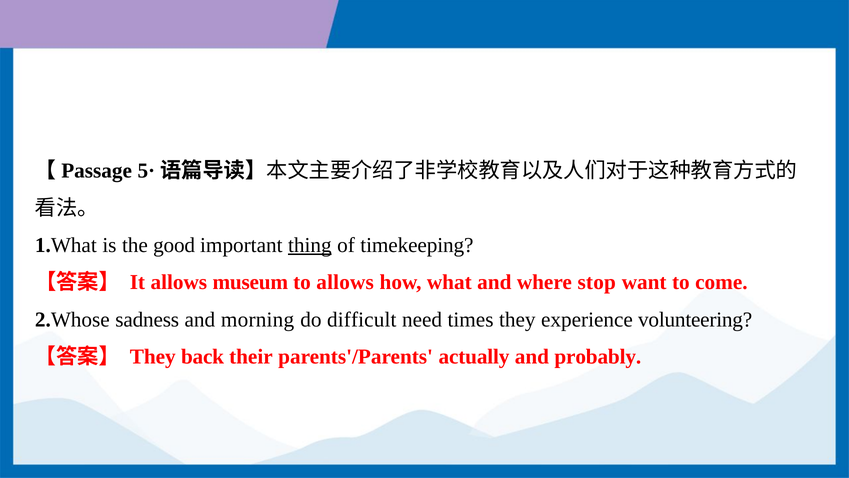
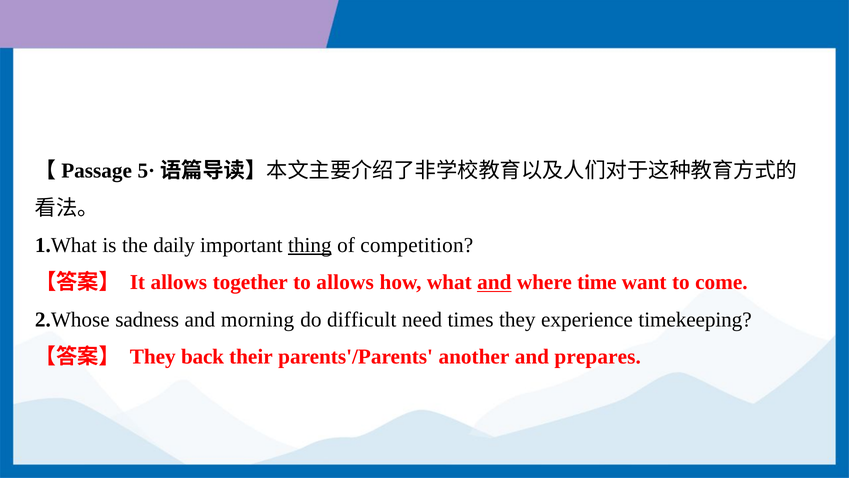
good: good -> daily (174, 245)
timekeeping: timekeeping -> competition (417, 245)
museum: museum -> together (250, 282)
and underline: none -> present (494, 282)
stop: stop -> time (597, 282)
volunteering: volunteering -> timekeeping (695, 319)
actually: actually -> another (474, 357)
probably: probably -> prepares (598, 357)
